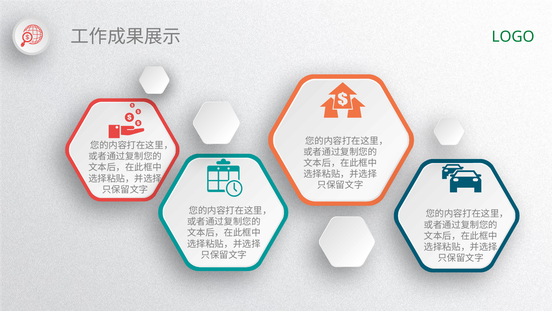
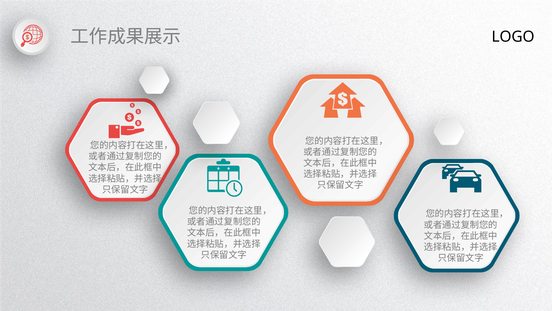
LOGO colour: green -> black (513, 37)
